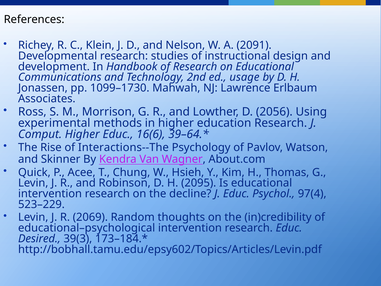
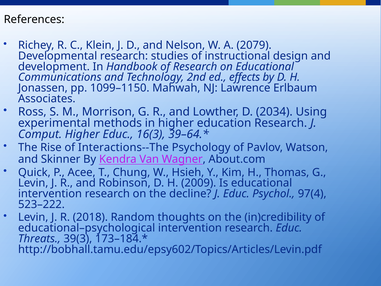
2091: 2091 -> 2079 (254, 45)
usage: usage -> effects (245, 77)
1099–1730: 1099–1730 -> 1099–1150 (120, 88)
2056: 2056 -> 2034 (274, 112)
16(6: 16(6 -> 16(3 (151, 134)
2095: 2095 -> 2009 (199, 183)
523–229: 523–229 -> 523–222 (41, 204)
2069: 2069 -> 2018 (90, 217)
Desired: Desired -> Threats (39, 238)
